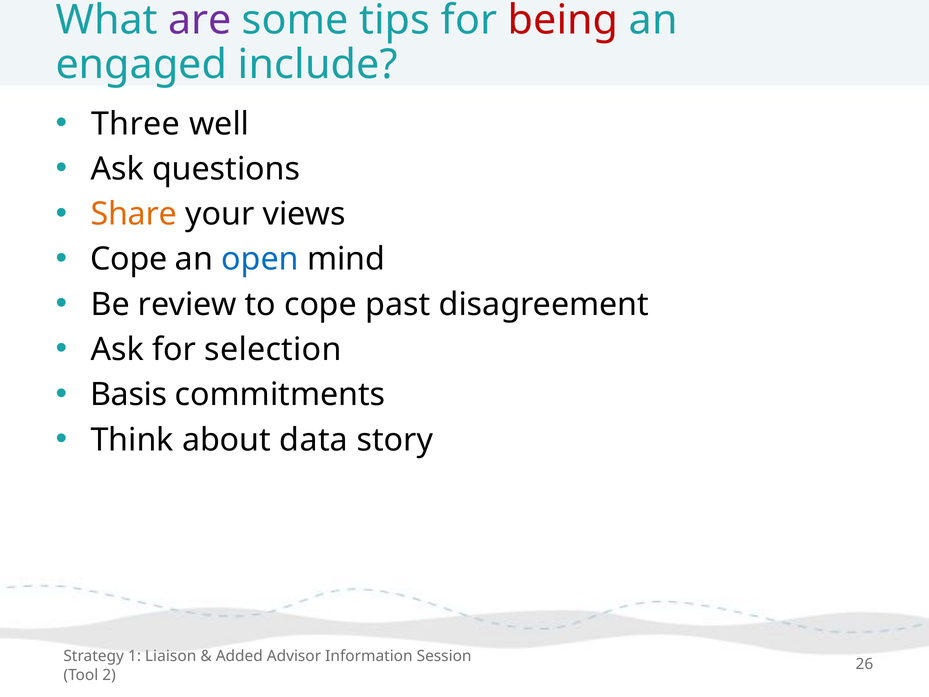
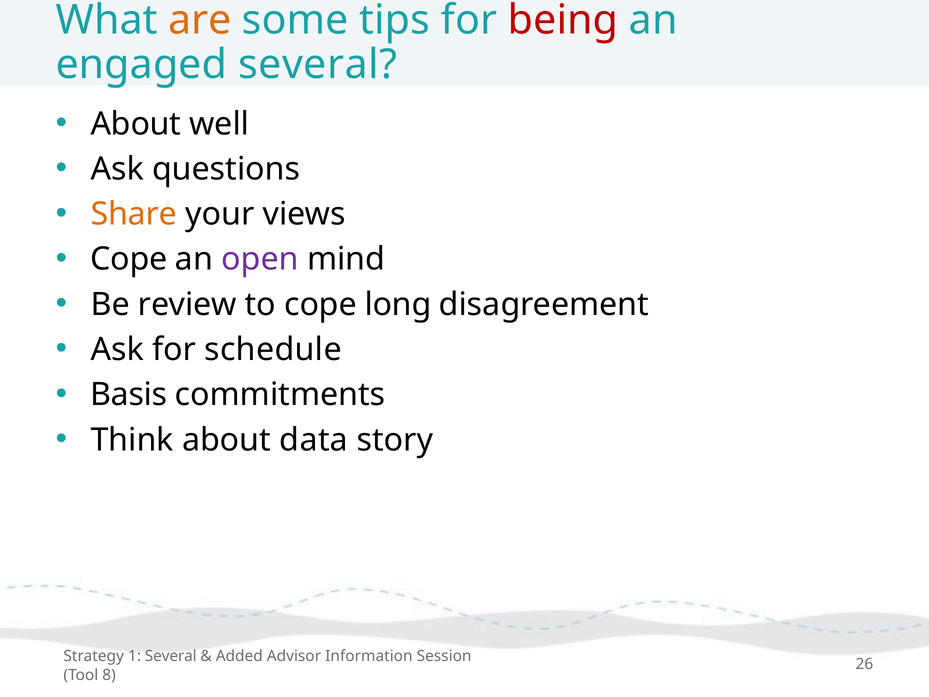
are colour: purple -> orange (200, 20)
engaged include: include -> several (318, 65)
Three: Three -> About (136, 124)
open colour: blue -> purple (260, 259)
past: past -> long (398, 304)
selection: selection -> schedule (273, 350)
1 Liaison: Liaison -> Several (171, 656)
2: 2 -> 8 (109, 675)
